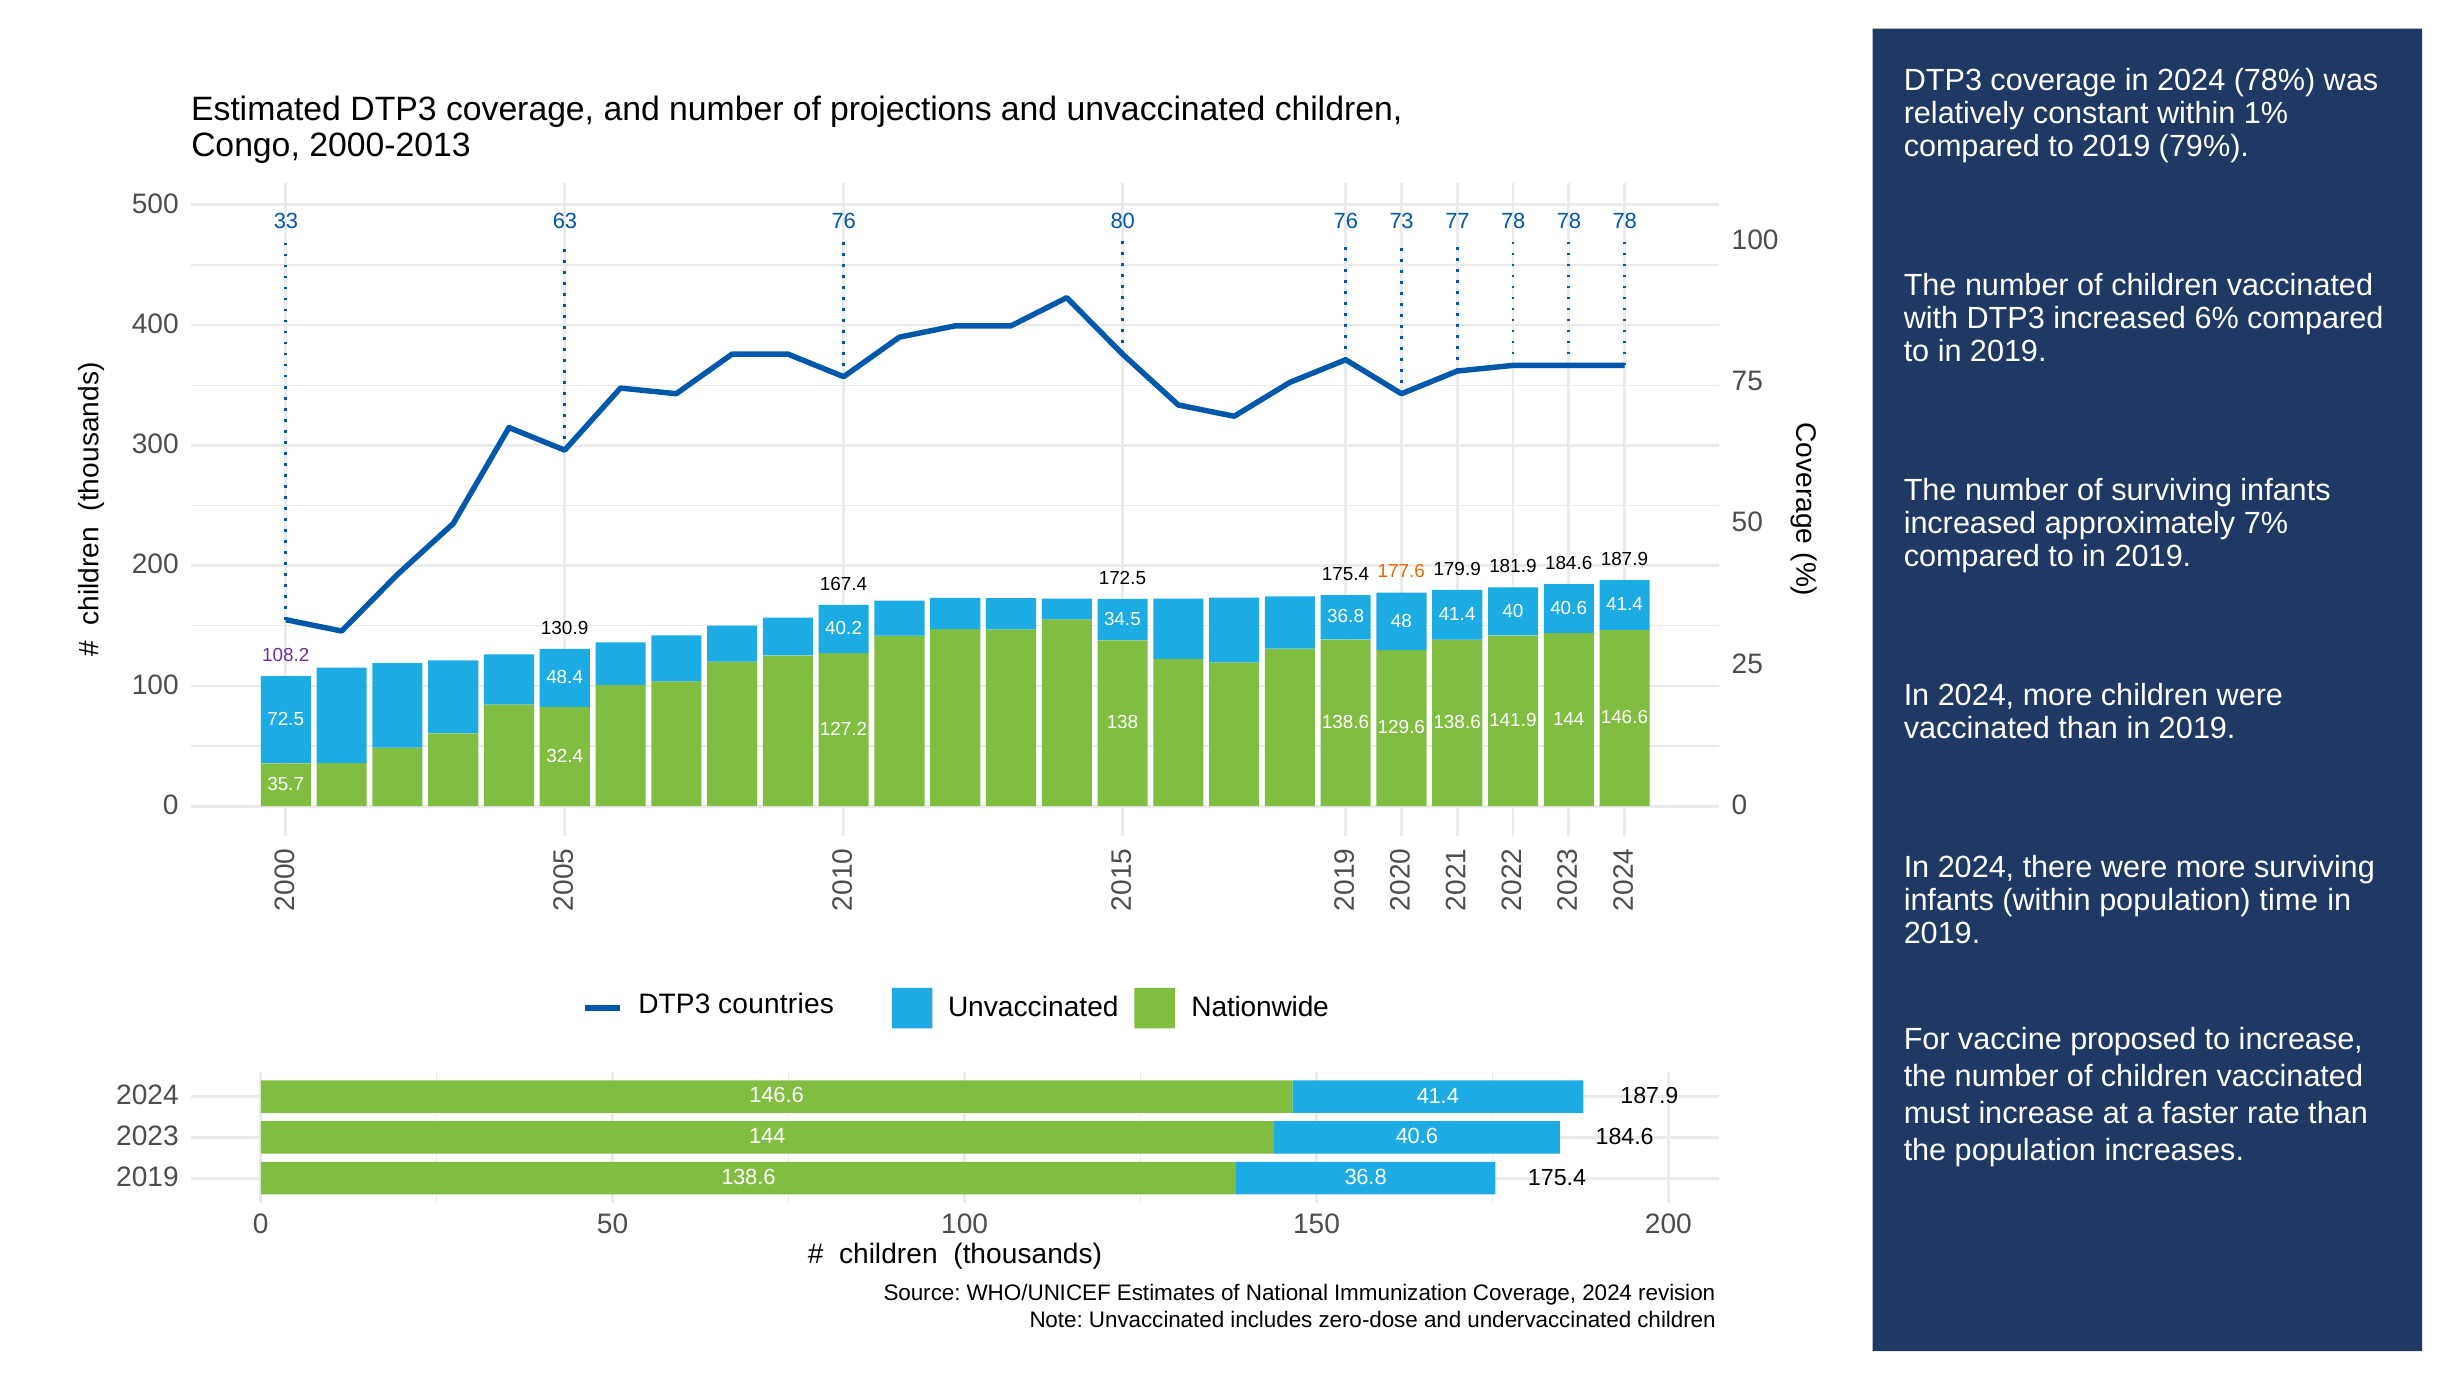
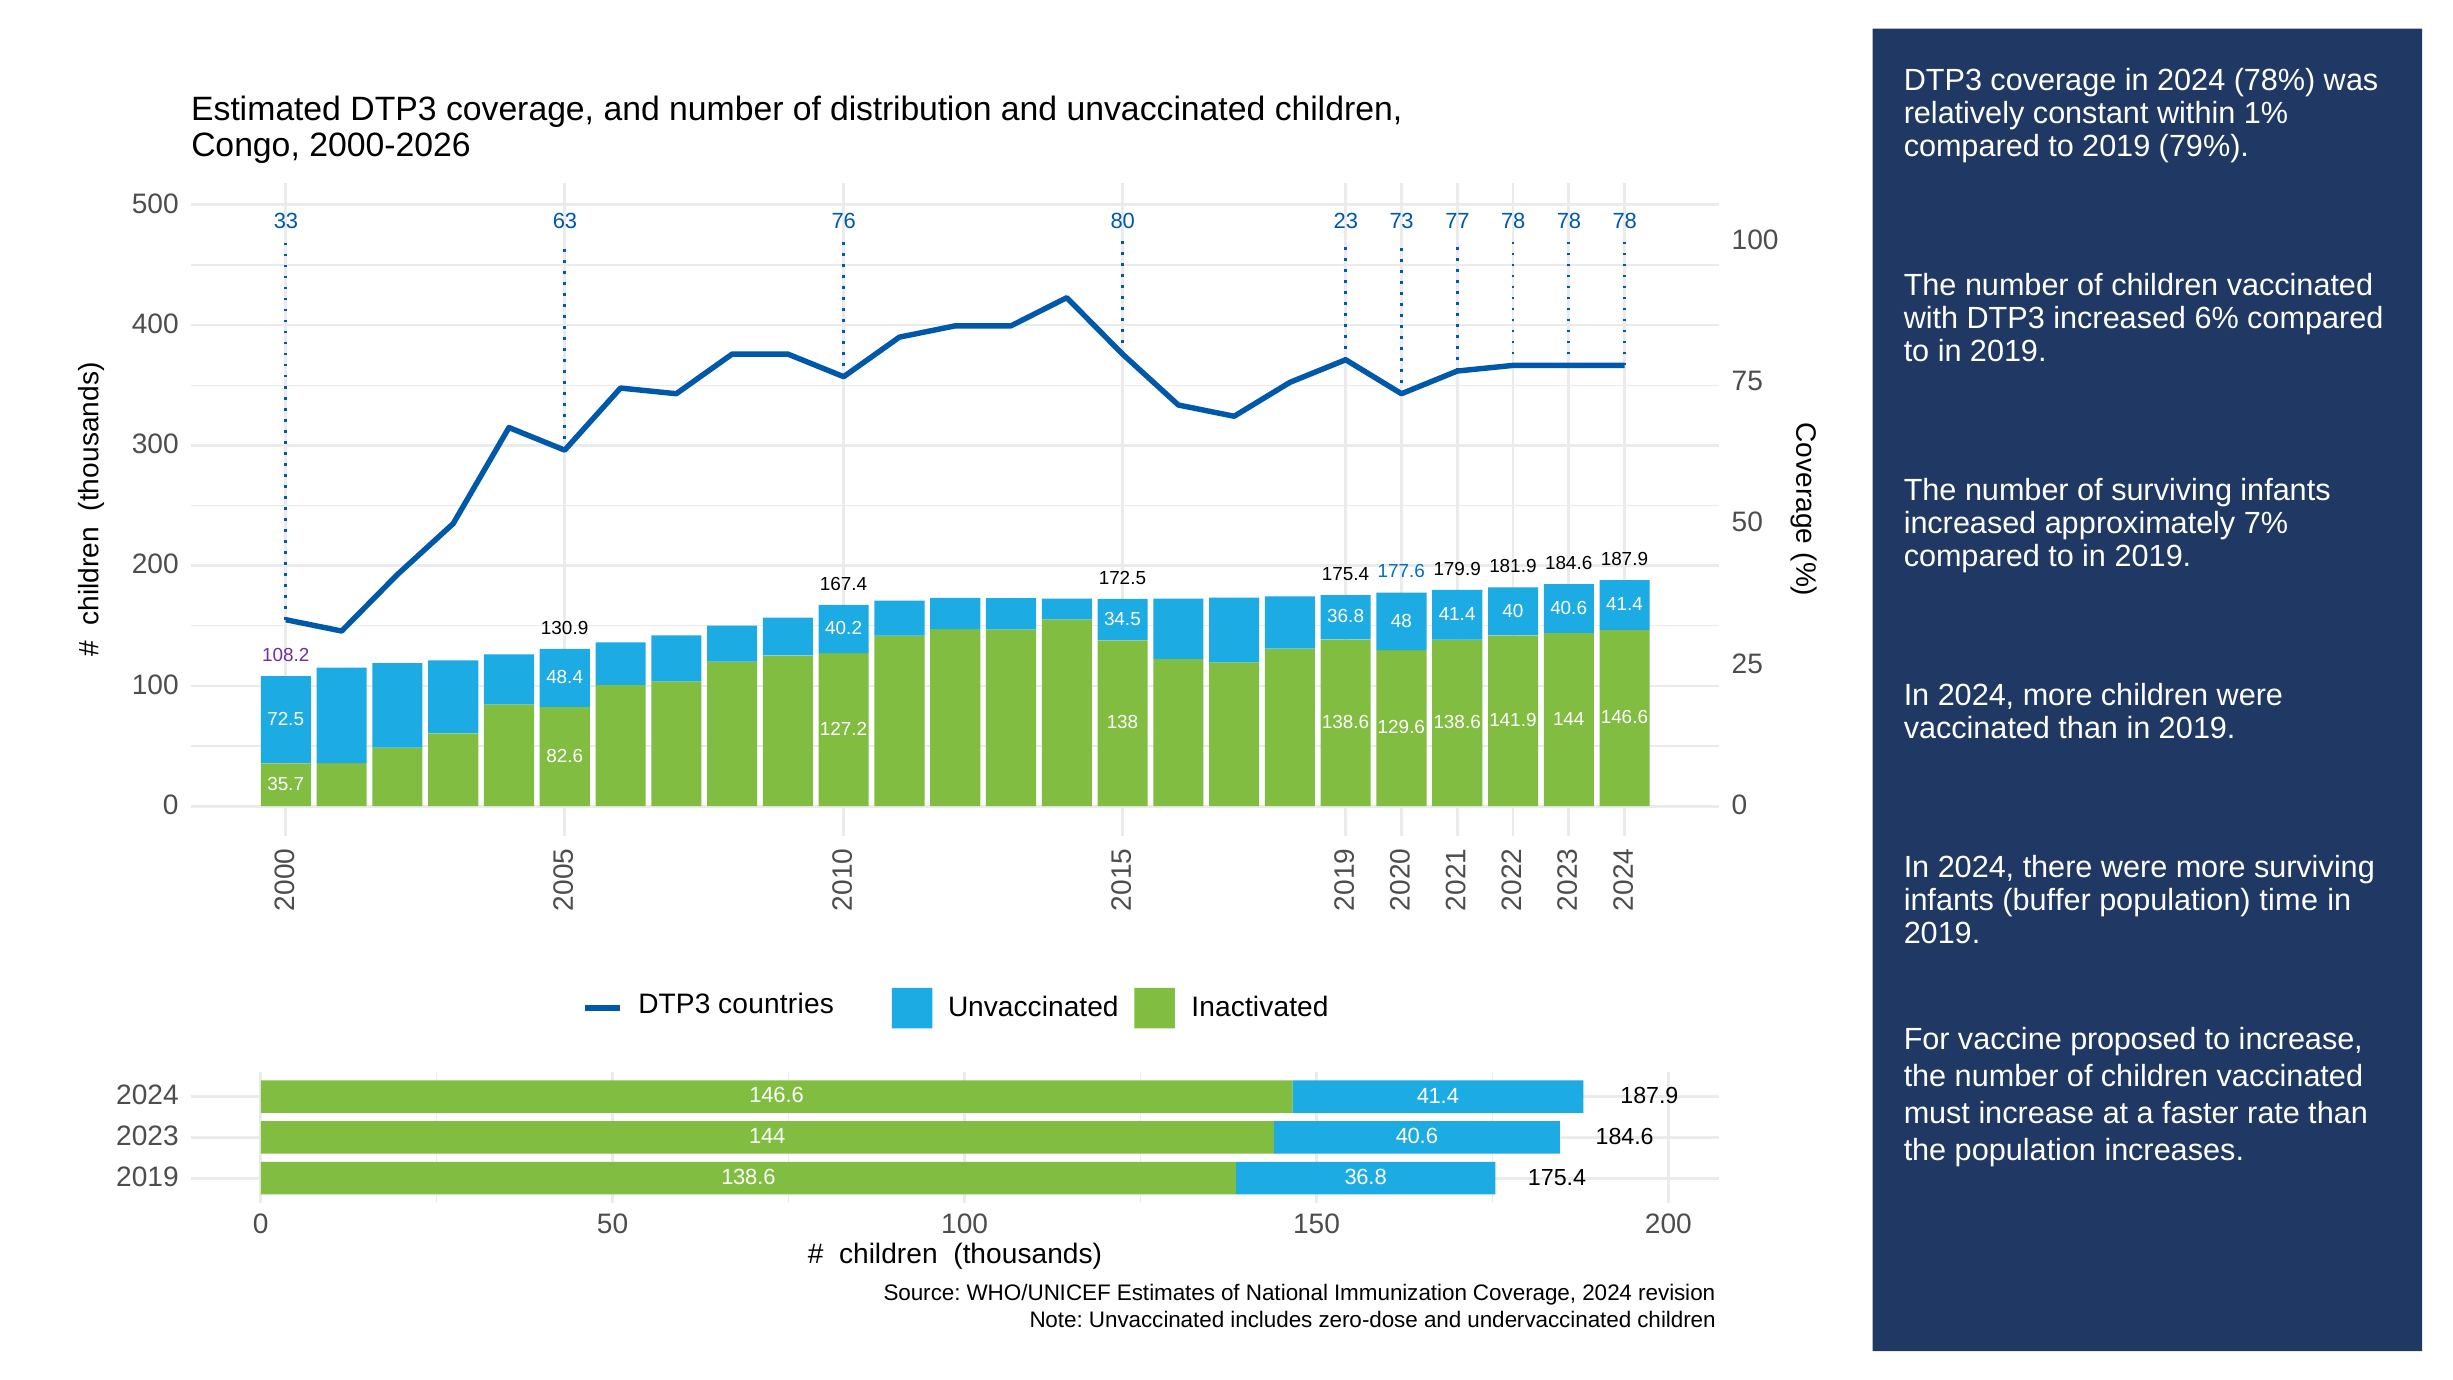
projections: projections -> distribution (911, 109)
2000-2013: 2000-2013 -> 2000-2026 (390, 145)
80 76: 76 -> 23 (1346, 221)
177.6 colour: orange -> blue (1401, 572)
32.4: 32.4 -> 82.6 (565, 756)
infants within: within -> buffer (2047, 900)
Nationwide: Nationwide -> Inactivated (1260, 1007)
